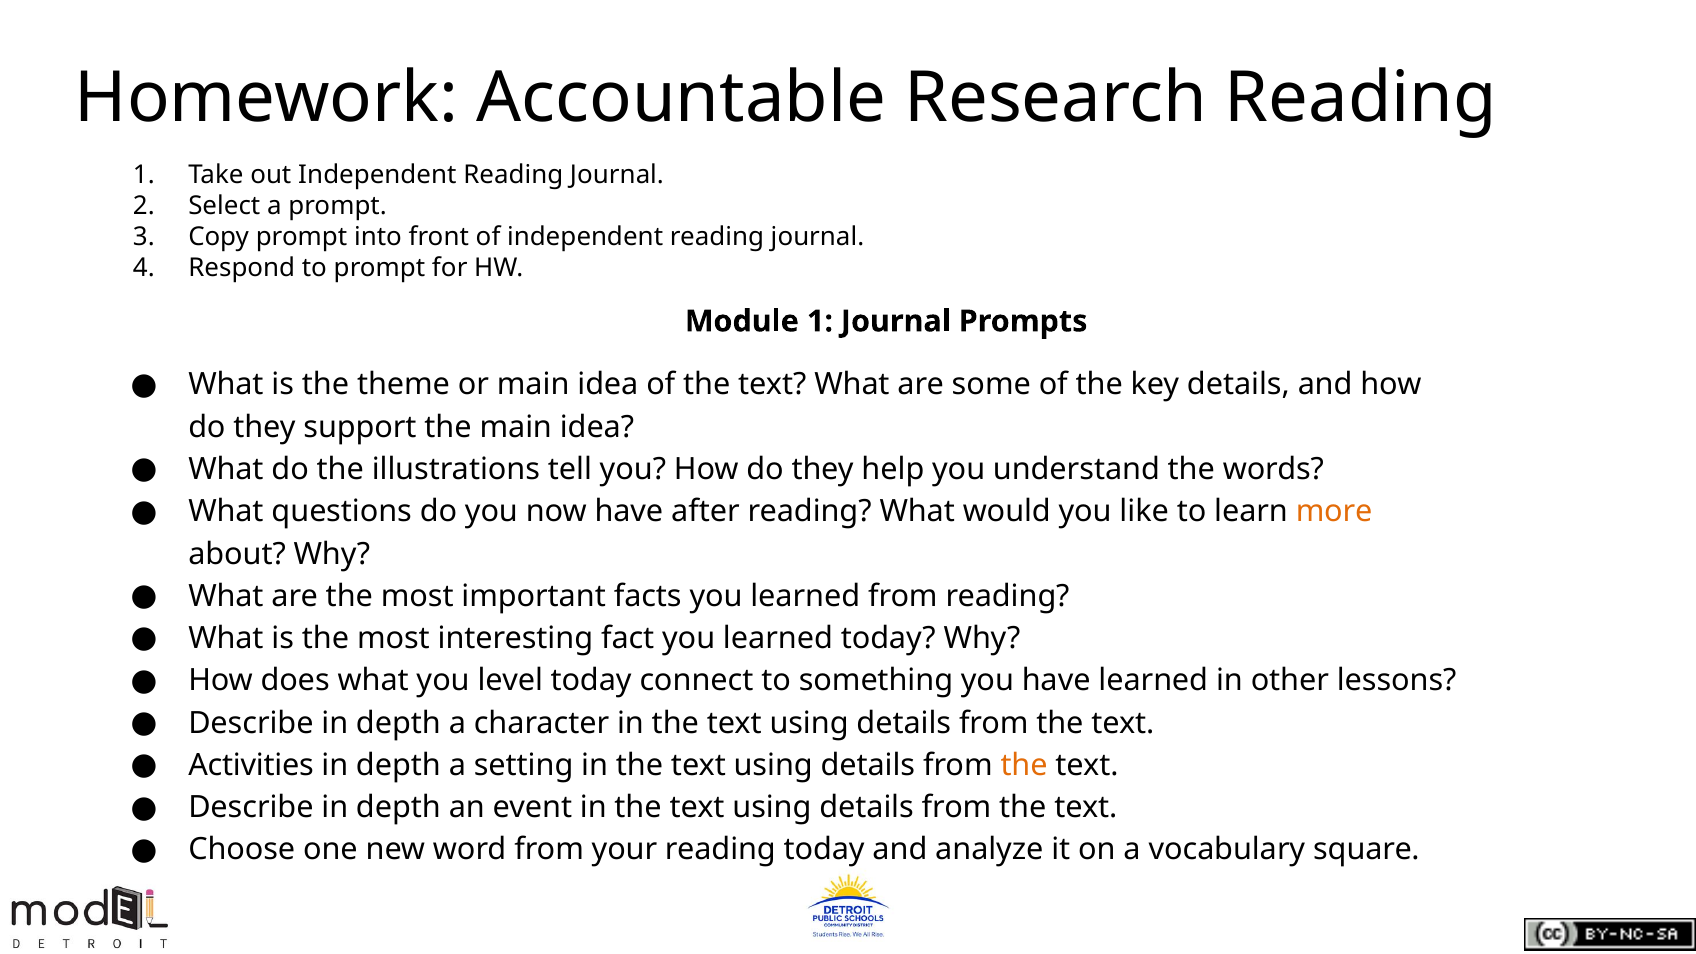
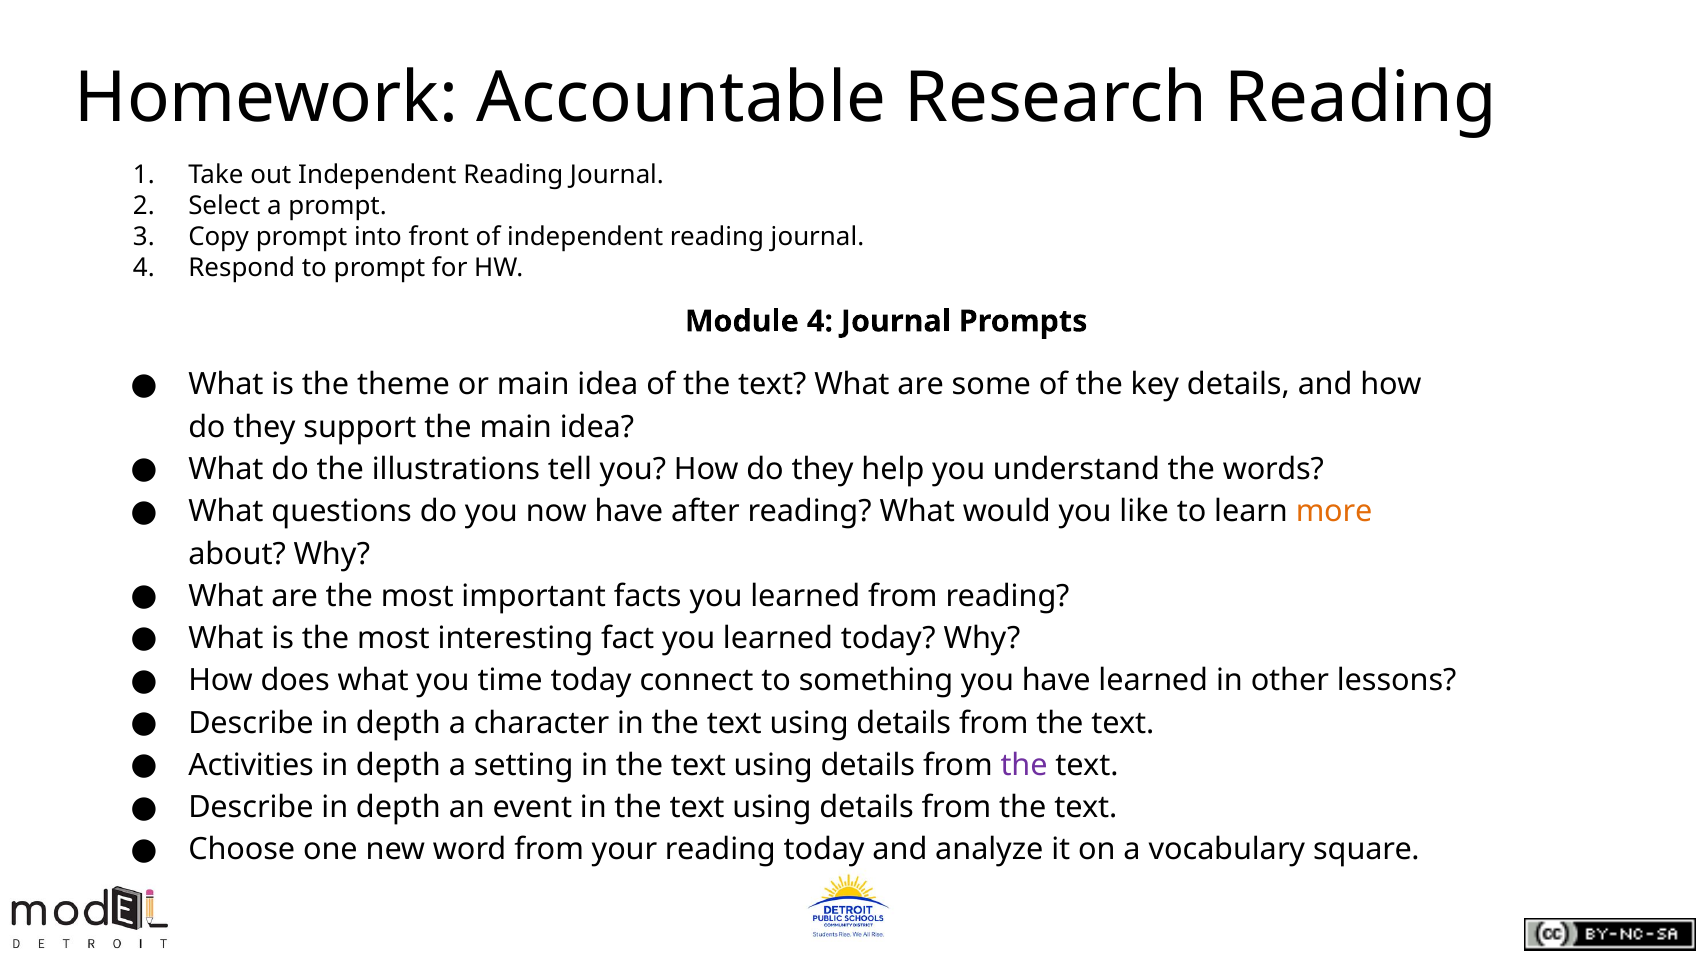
Module 1: 1 -> 4 (820, 321)
level: level -> time (510, 681)
the colour: orange -> purple (1024, 765)
